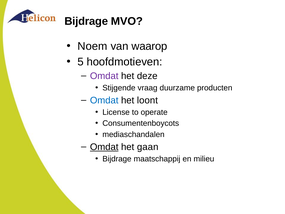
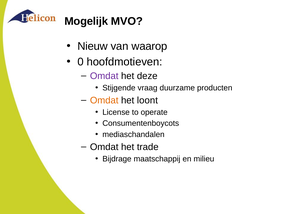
Bijdrage: Bijdrage -> Mogelijk (86, 21)
Noem: Noem -> Nieuw (93, 46)
5: 5 -> 0 (81, 62)
Omdat colour: blue -> orange (104, 100)
Omdat underline: present -> none (104, 147)
gaan: gaan -> trade (148, 147)
